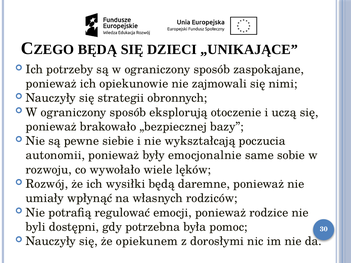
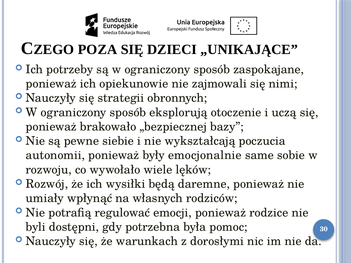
BĘDĄ: BĘDĄ -> POZA (97, 50)
opiekunem: opiekunem -> warunkach (147, 241)
